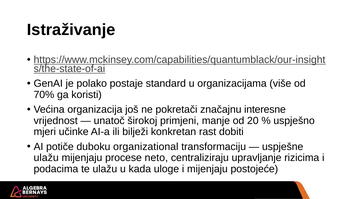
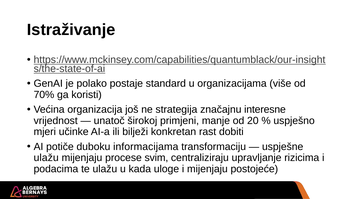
pokretači: pokretači -> strategija (176, 110)
organizational: organizational -> informacijama (146, 147)
neto: neto -> svim (156, 158)
